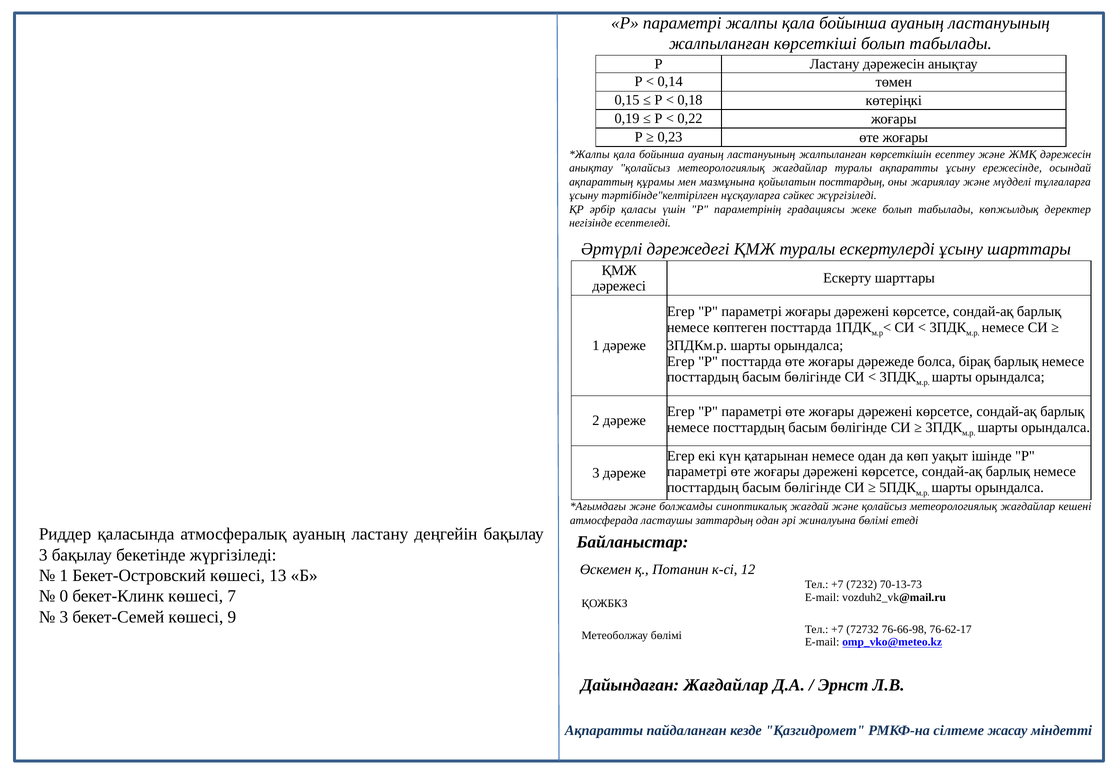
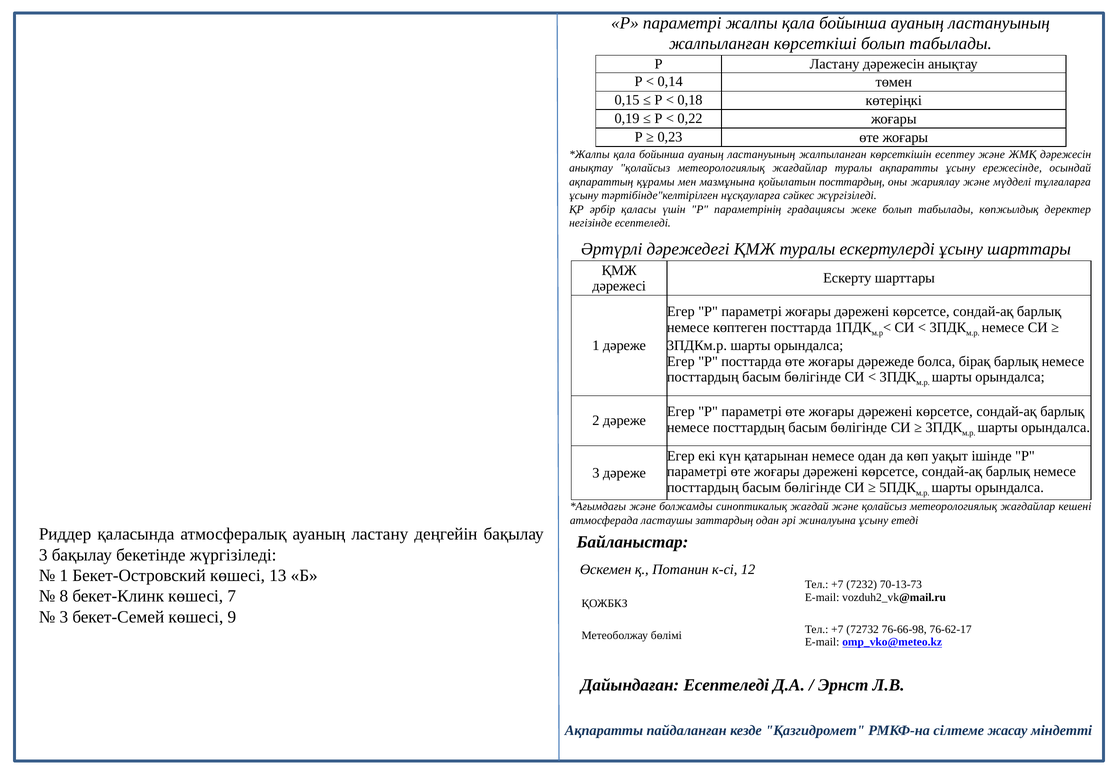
жиналуына бөлімі: бөлімі -> ұсыну (873, 520)
0: 0 -> 8 (64, 596)
Дайындаған Жағдайлар: Жағдайлар -> Есептеледі (726, 685)
